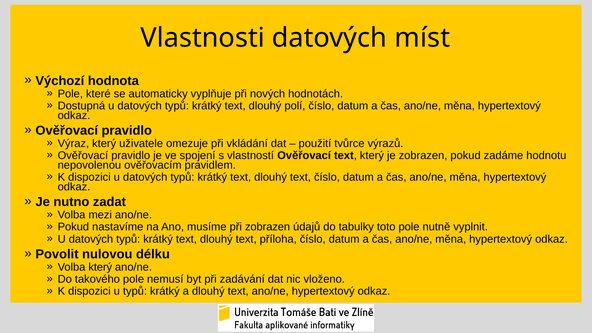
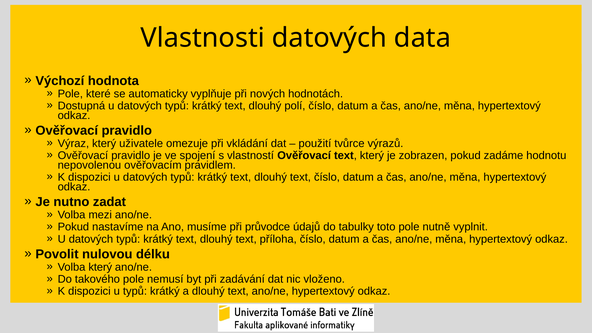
míst: míst -> data (422, 38)
při zobrazen: zobrazen -> průvodce (268, 227)
